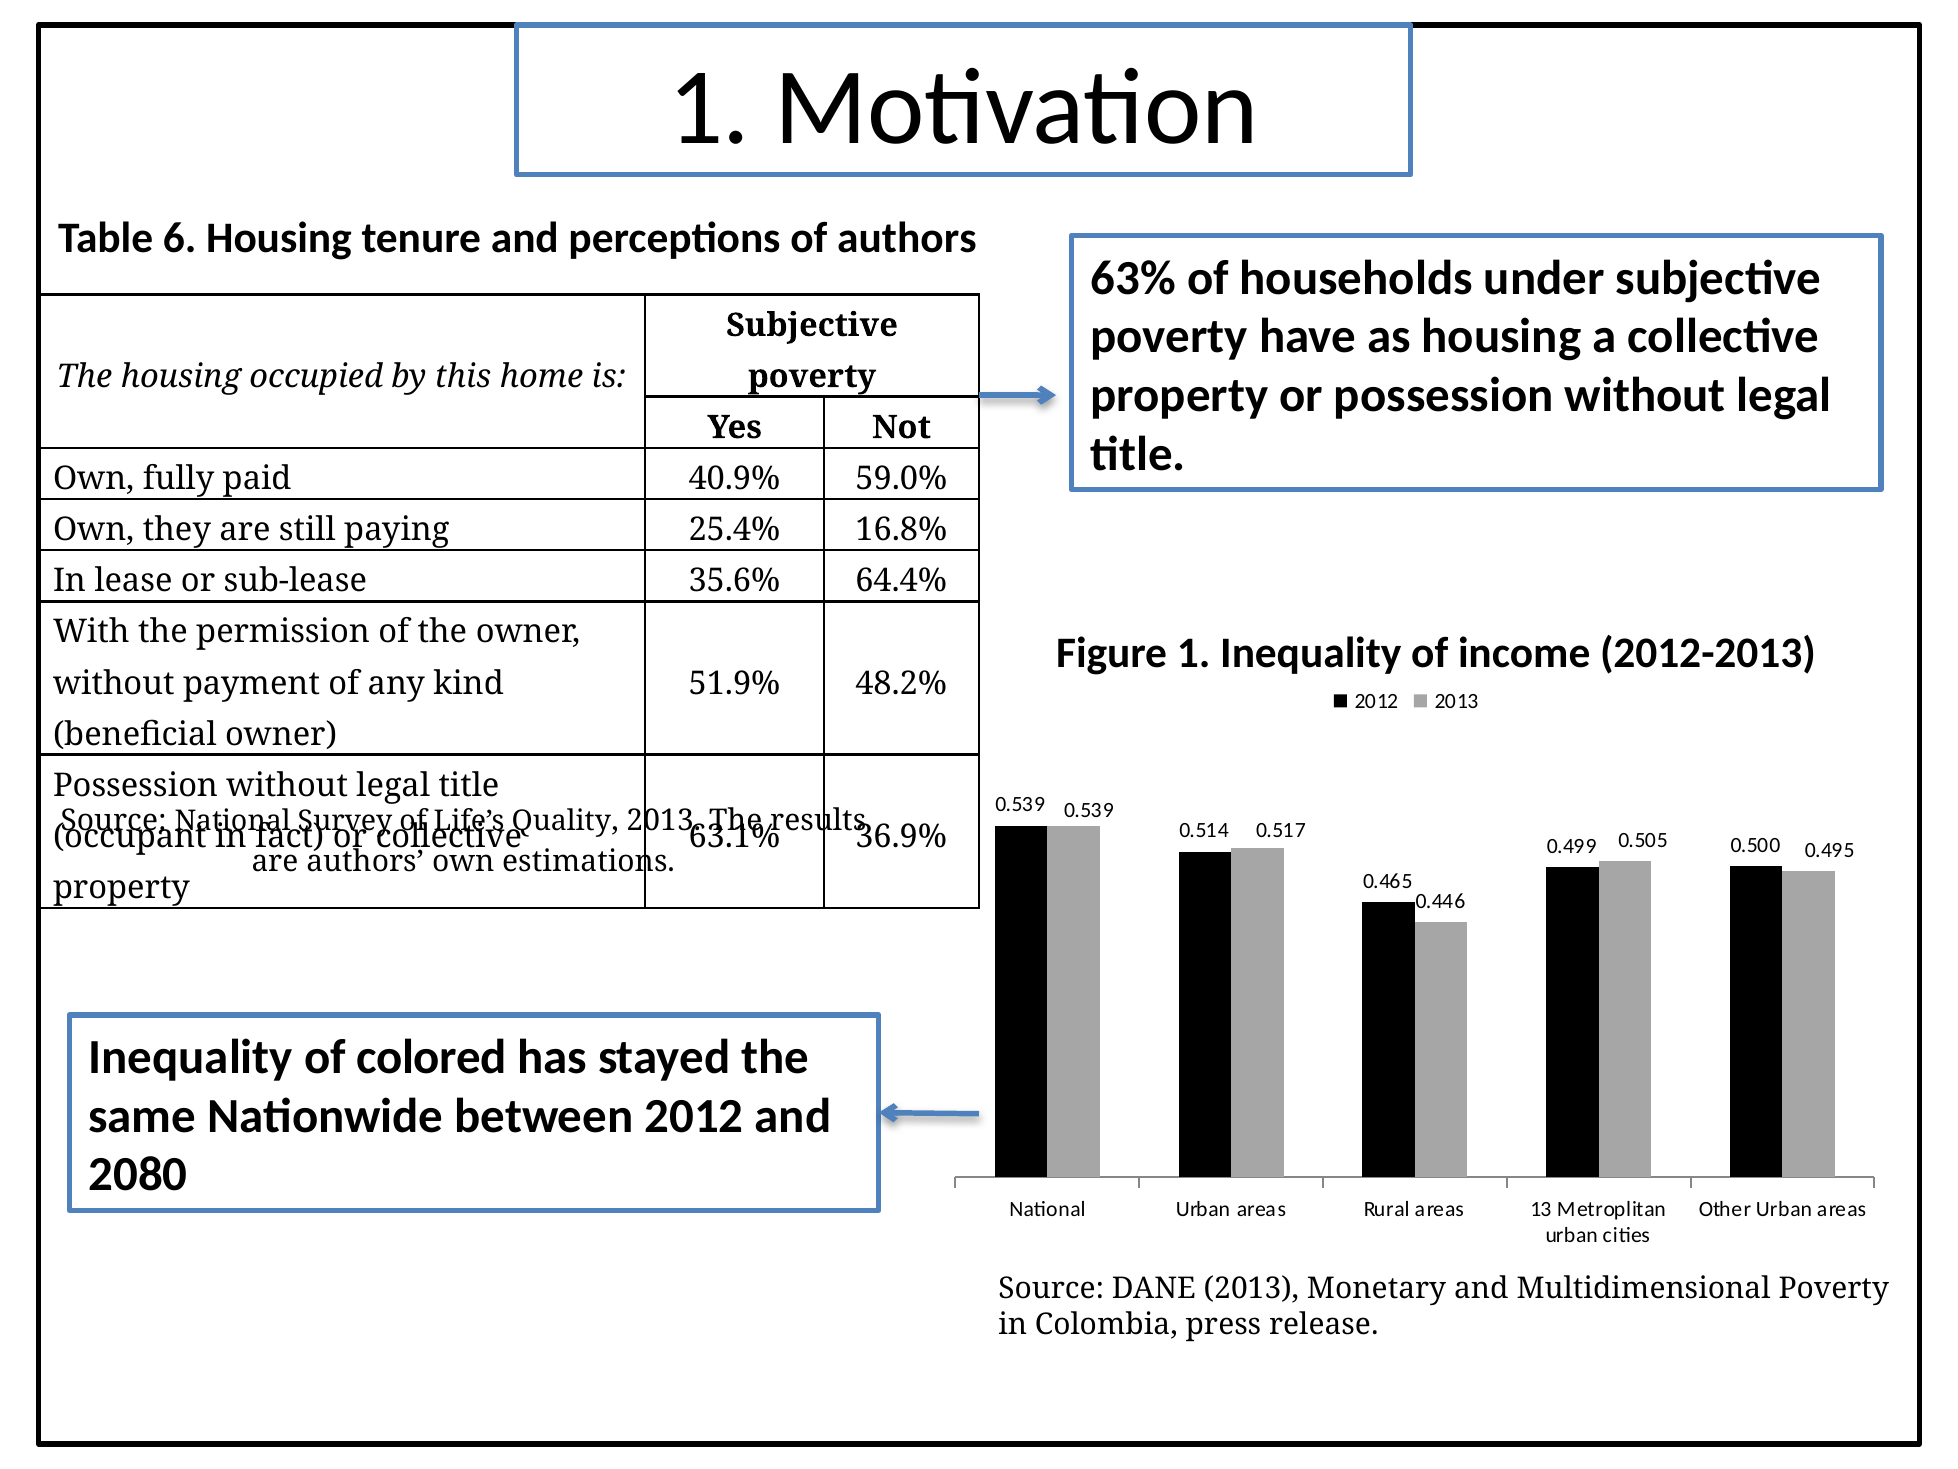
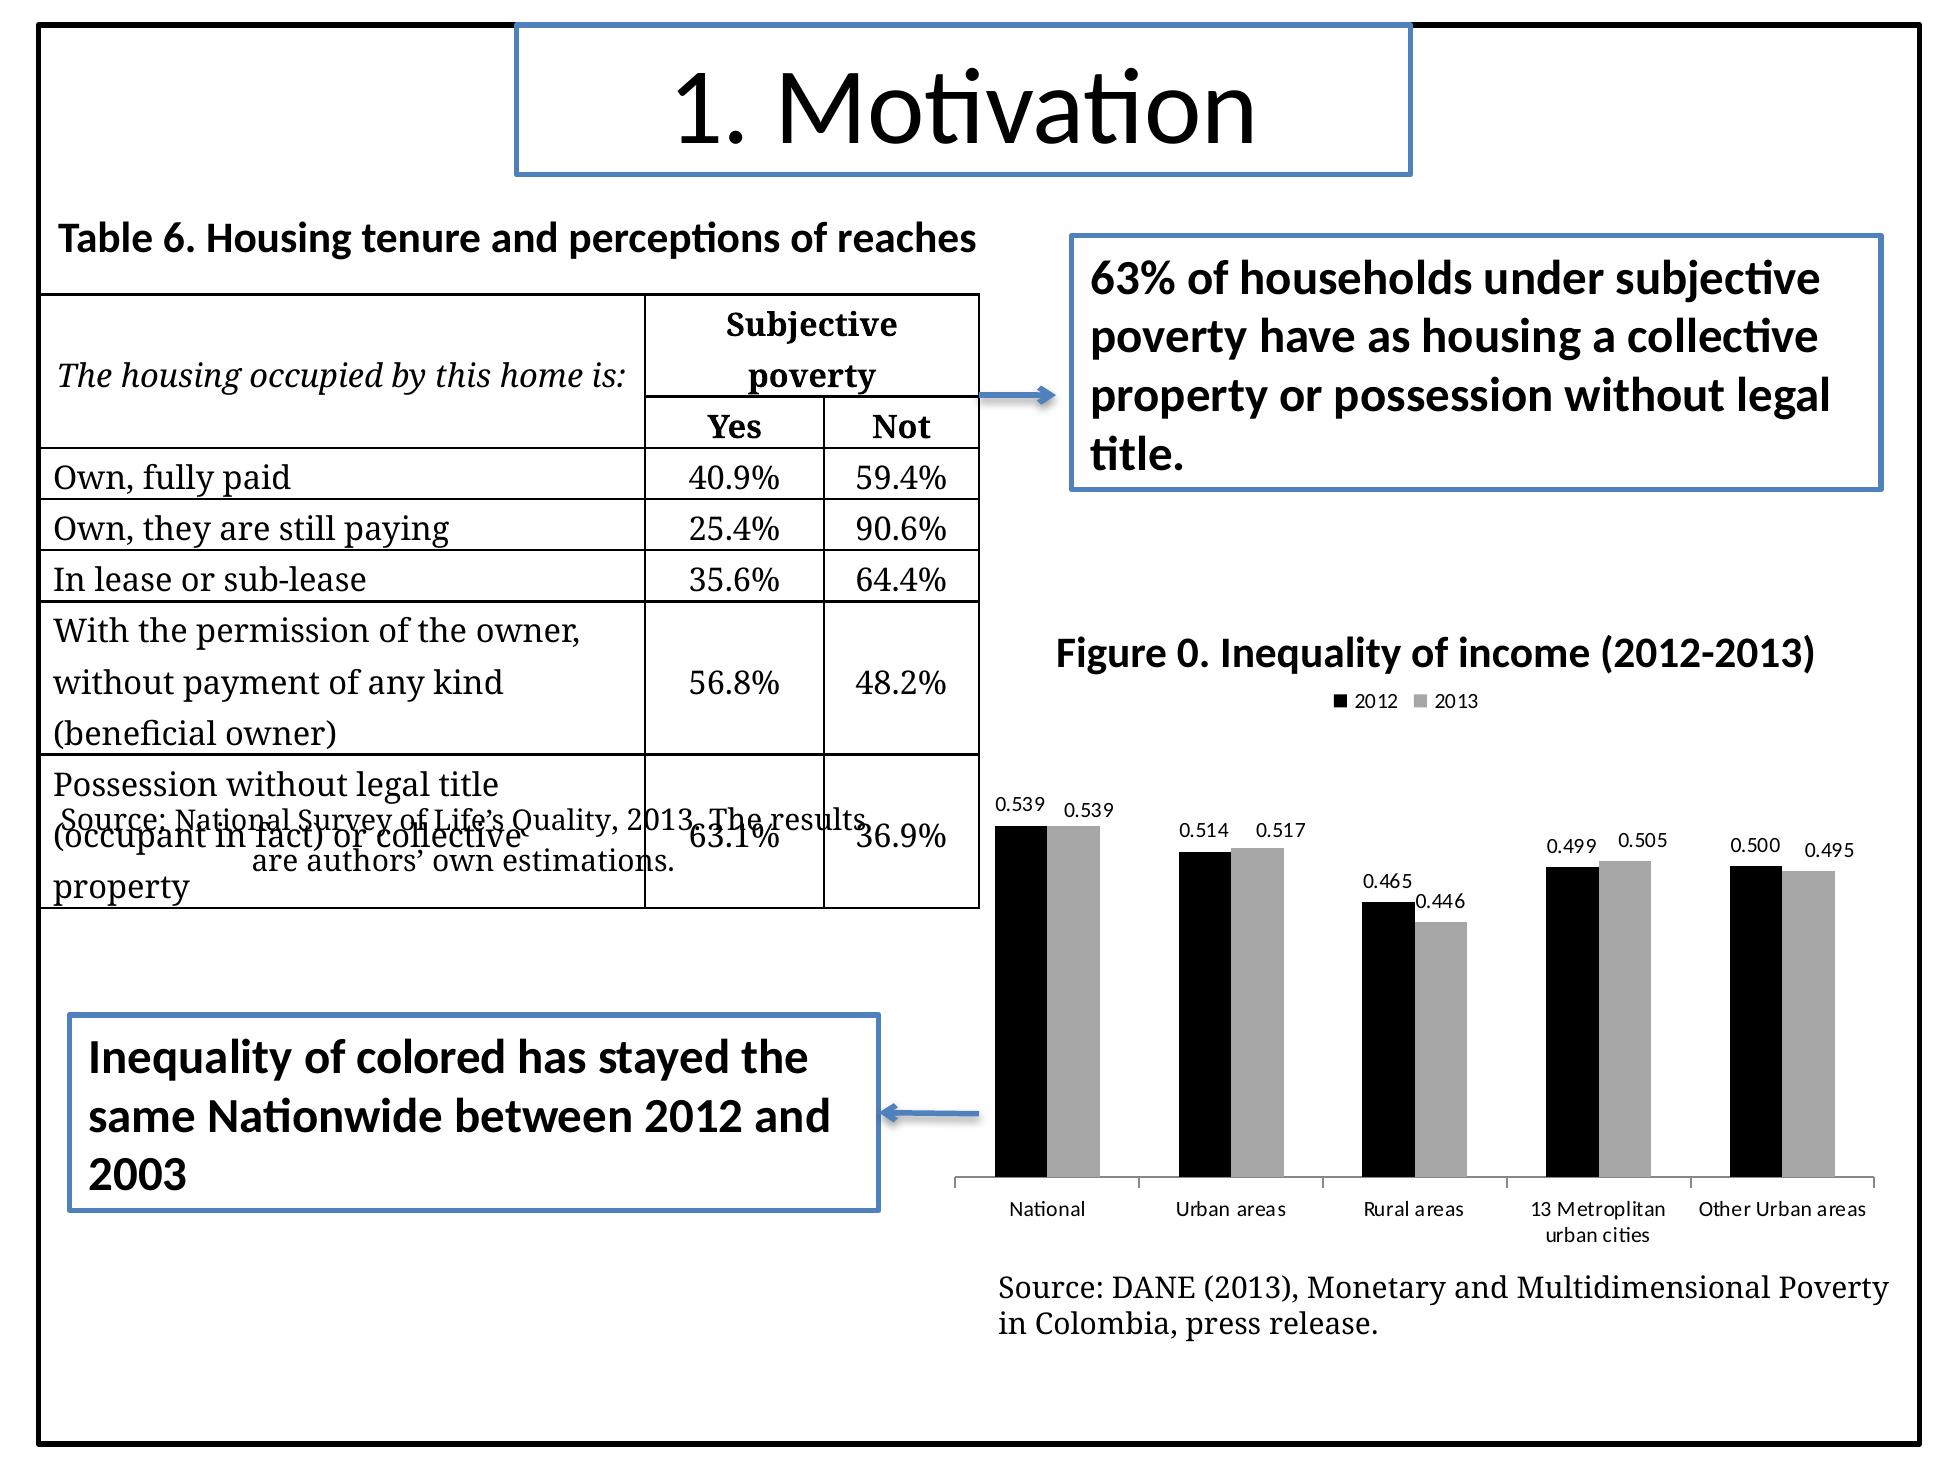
of authors: authors -> reaches (907, 238)
59.0%: 59.0% -> 59.4% (901, 479)
16.8%: 16.8% -> 90.6% (901, 530)
Figure 1: 1 -> 0 (1194, 652)
51.9%: 51.9% -> 56.8% (735, 683)
2080: 2080 -> 2003 (138, 1174)
